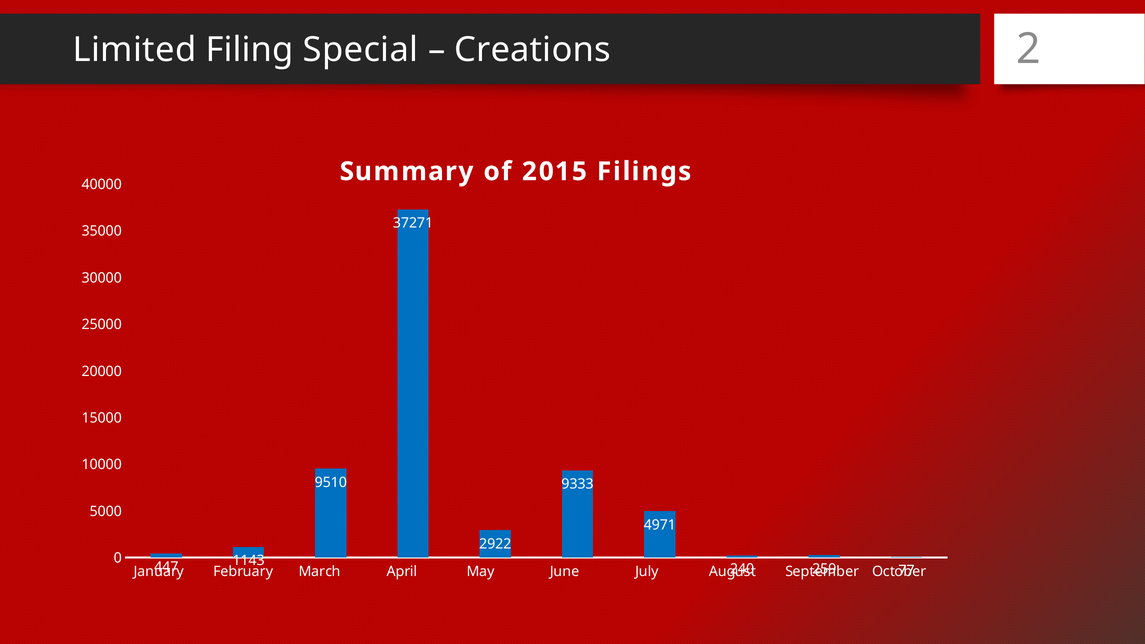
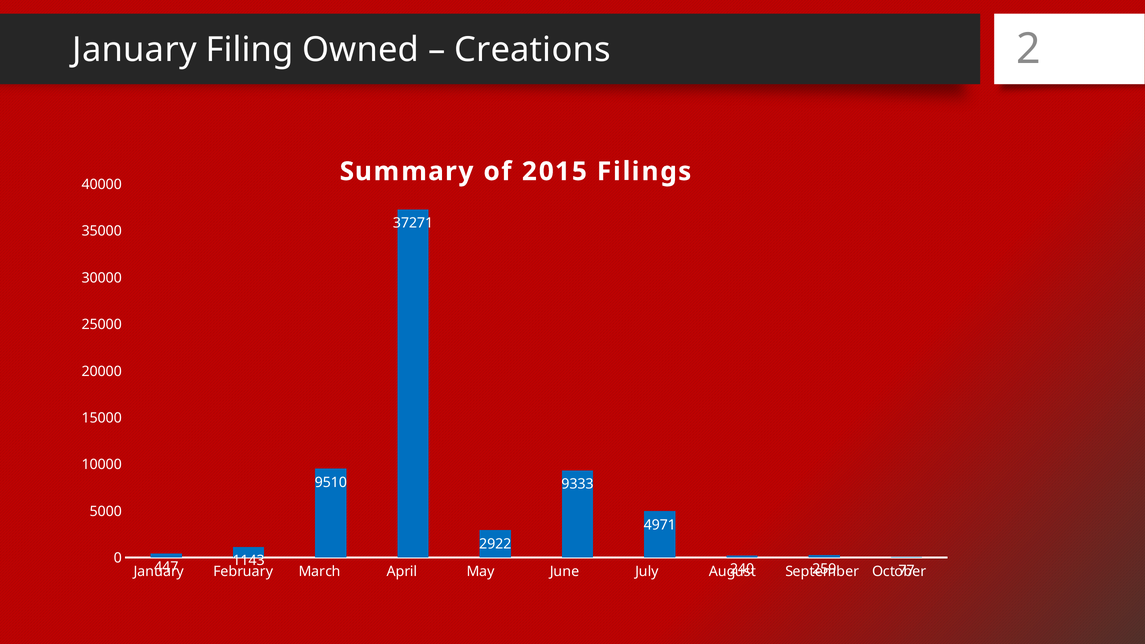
Limited: Limited -> January (135, 50)
Special: Special -> Owned (361, 50)
